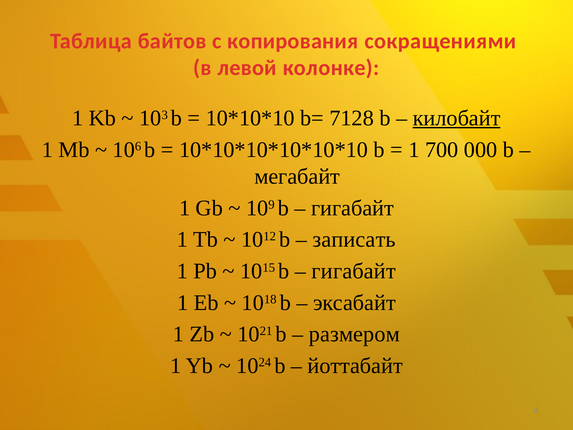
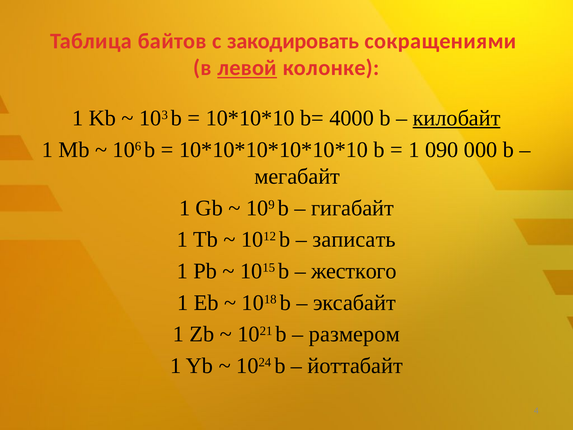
копирования: копирования -> закодировать (293, 41)
левой underline: none -> present (247, 68)
7128: 7128 -> 4000 (352, 118)
700: 700 -> 090 (442, 150)
гигабайт: гигабайт -> жесткого (354, 271)
